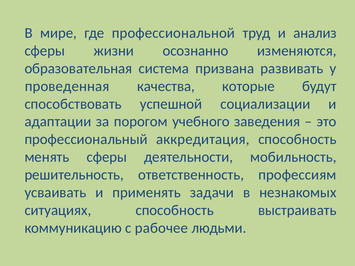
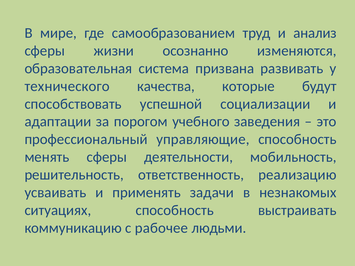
профессиональной: профессиональной -> самообразованием (173, 33)
проведенная: проведенная -> технического (67, 86)
аккредитация: аккредитация -> управляющие (203, 139)
профессиям: профессиям -> реализацию (297, 175)
